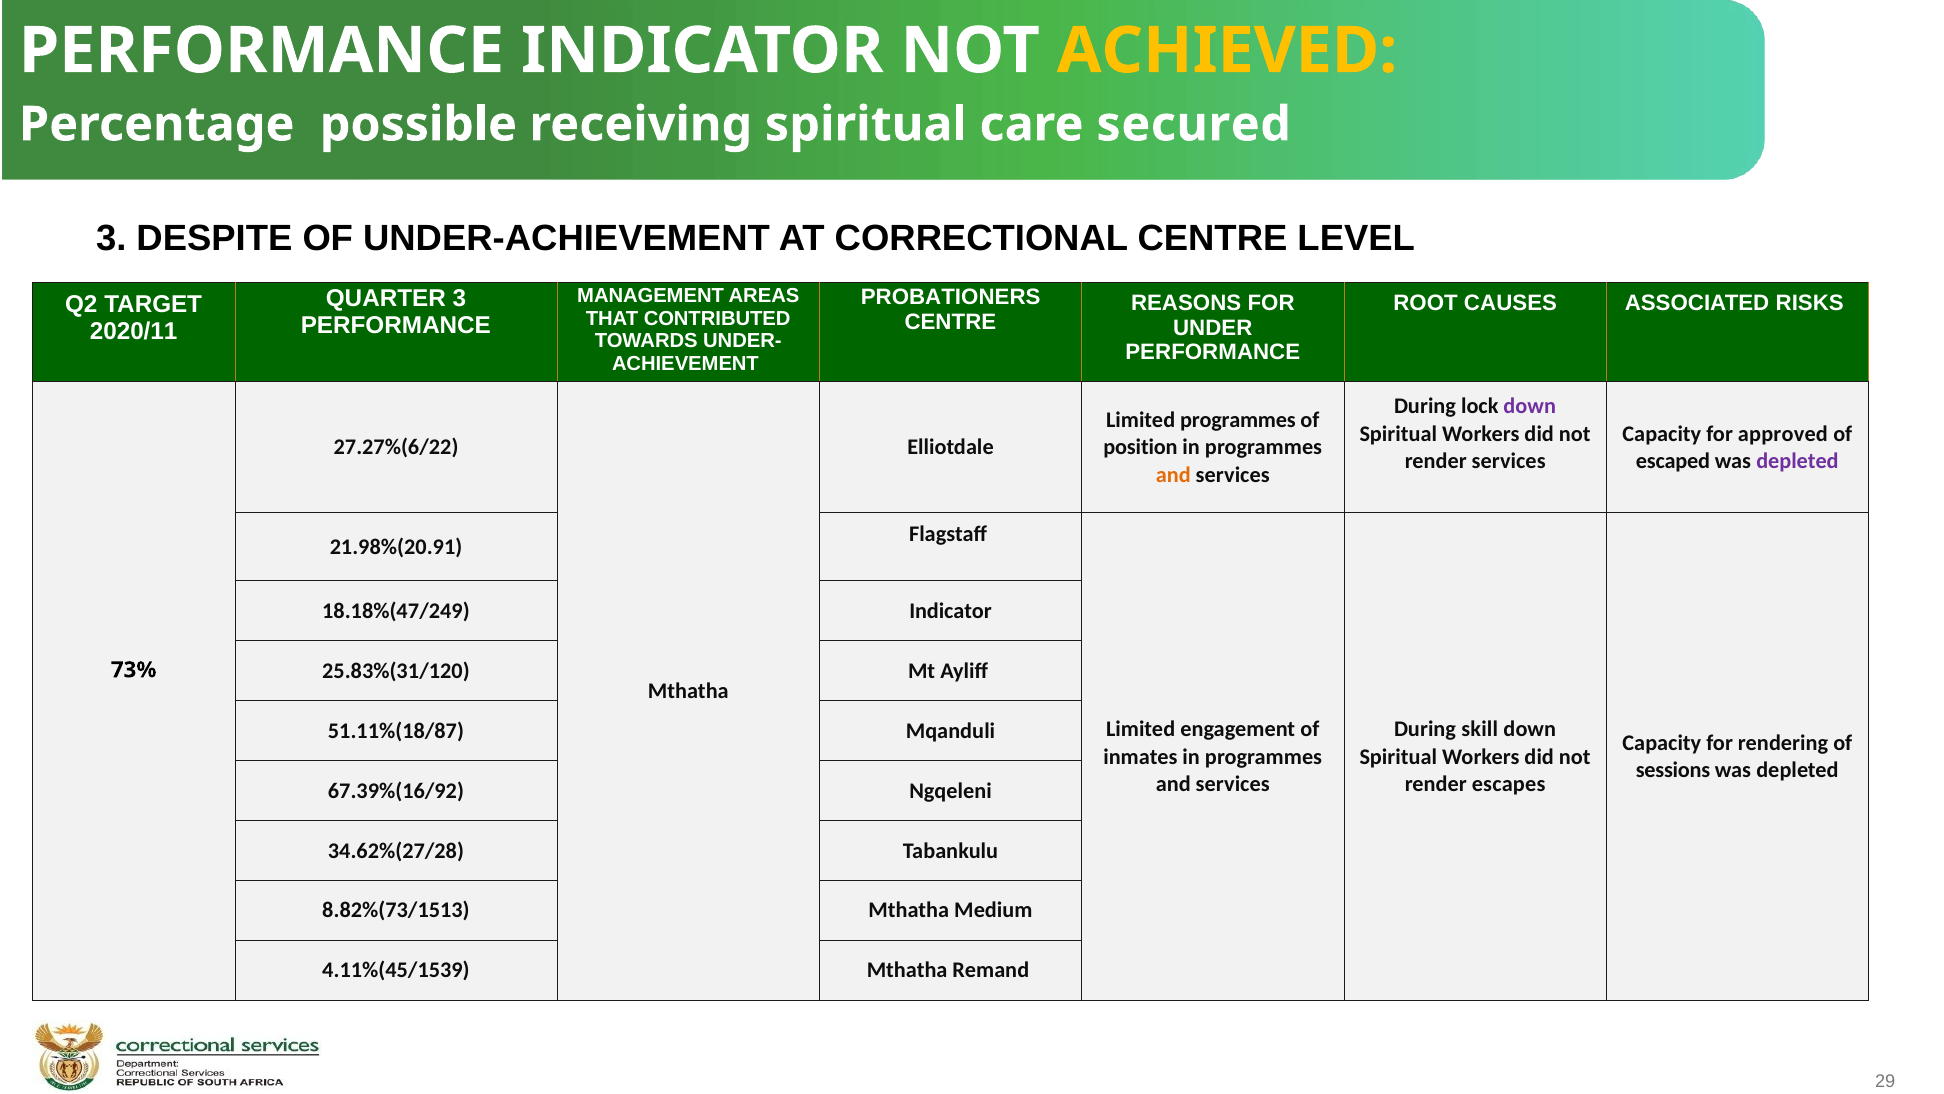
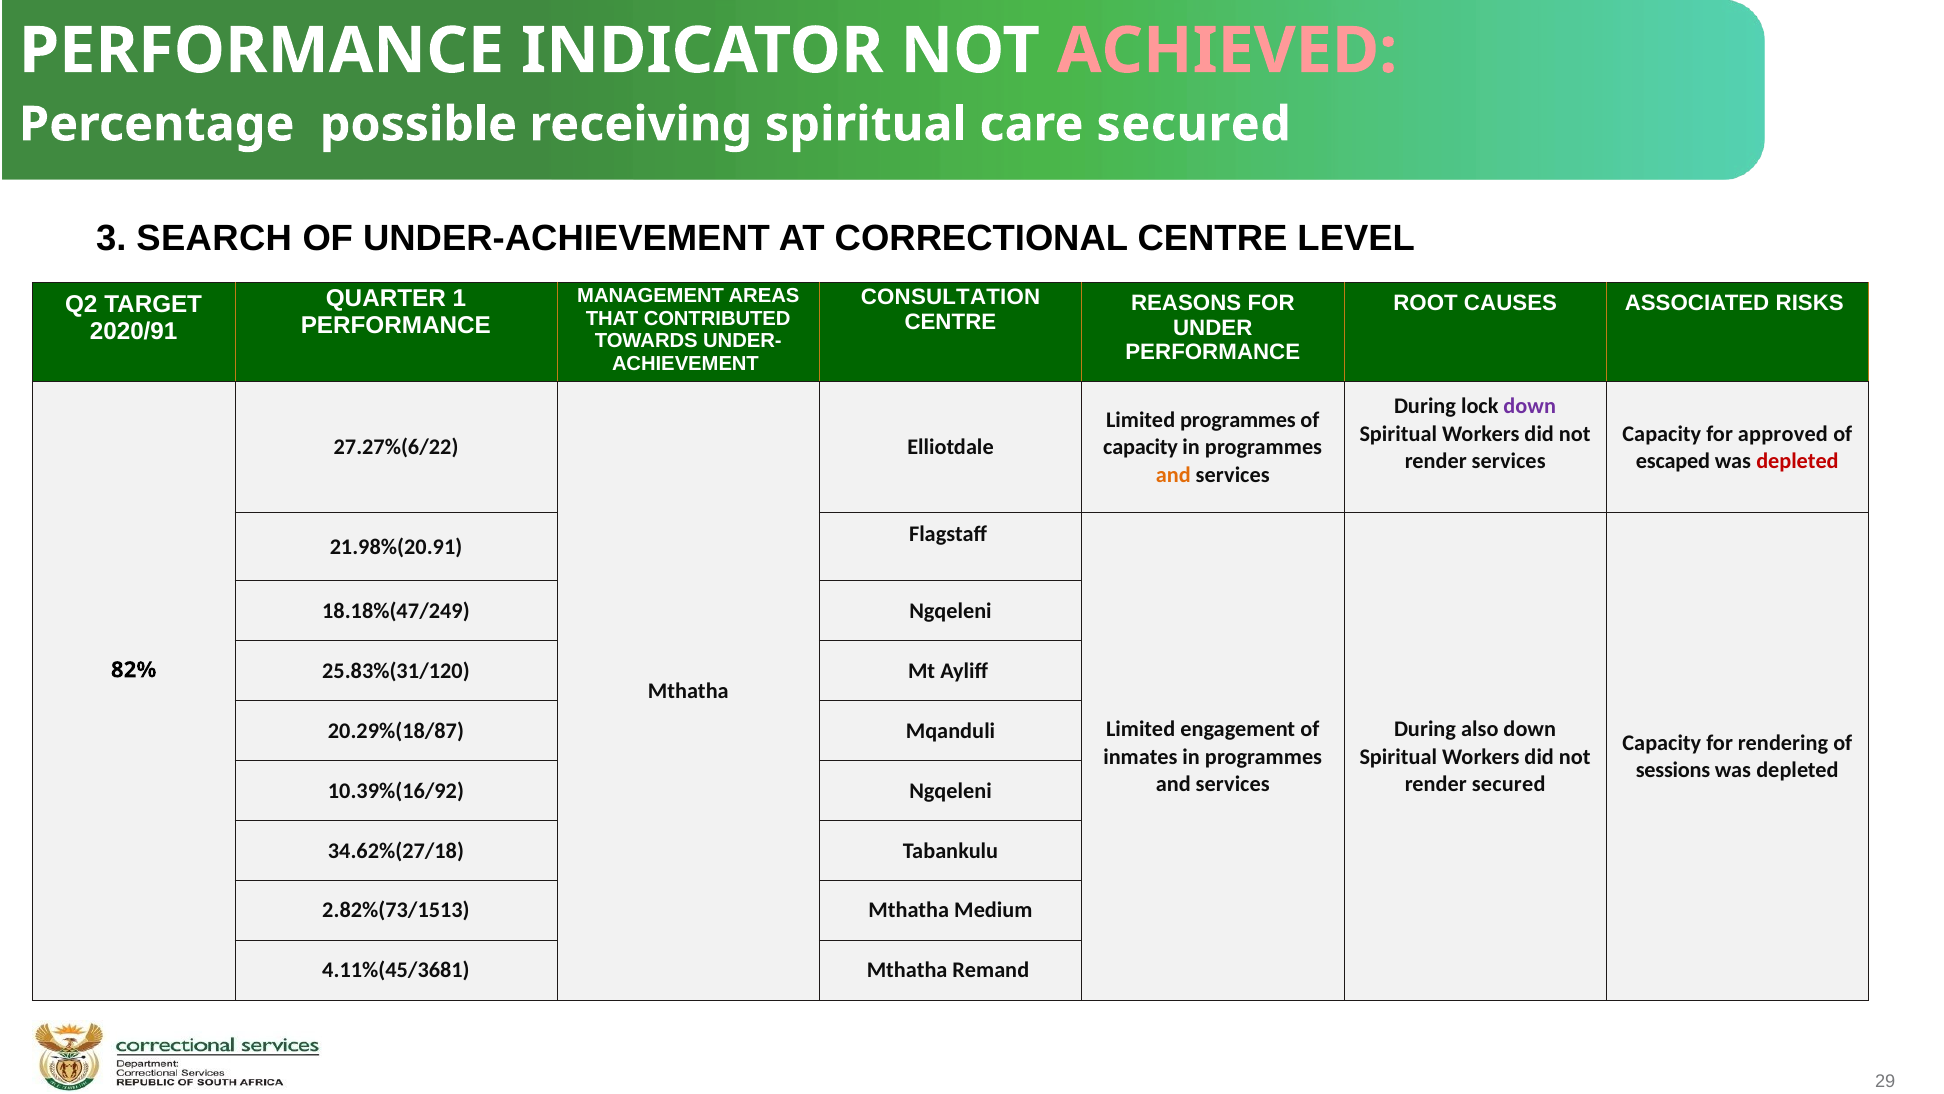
ACHIEVED colour: yellow -> pink (1227, 51)
DESPITE: DESPITE -> SEARCH (214, 238)
PROBATIONERS: PROBATIONERS -> CONSULTATION (951, 297)
QUARTER 3: 3 -> 1 (459, 298)
2020/11: 2020/11 -> 2020/91 (134, 331)
position: position -> capacity (1141, 447)
depleted colour: purple -> red (1797, 461)
18.18%(47/249 Indicator: Indicator -> Ngqeleni (950, 611)
73%: 73% -> 82% (134, 670)
skill: skill -> also (1480, 729)
51.11%(18/87: 51.11%(18/87 -> 20.29%(18/87 (396, 731)
render escapes: escapes -> secured (1509, 784)
67.39%(16/92: 67.39%(16/92 -> 10.39%(16/92 (396, 790)
34.62%(27/28: 34.62%(27/28 -> 34.62%(27/18 (396, 850)
8.82%(73/1513: 8.82%(73/1513 -> 2.82%(73/1513 (396, 910)
4.11%(45/1539: 4.11%(45/1539 -> 4.11%(45/3681 (396, 970)
